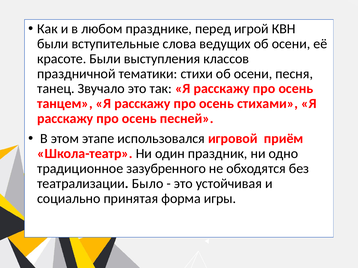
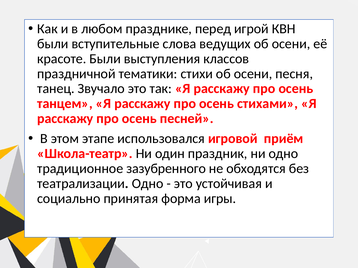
театрализации Было: Было -> Одно (148, 184)
